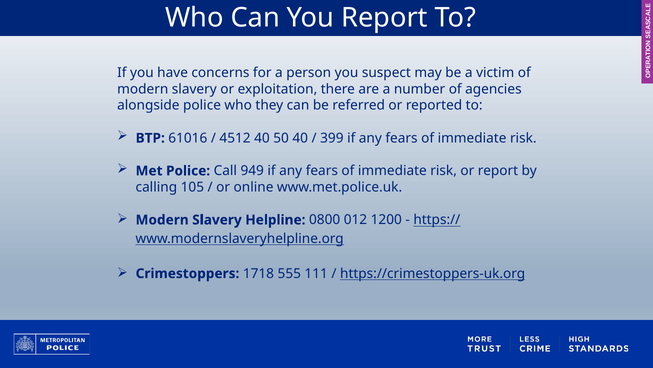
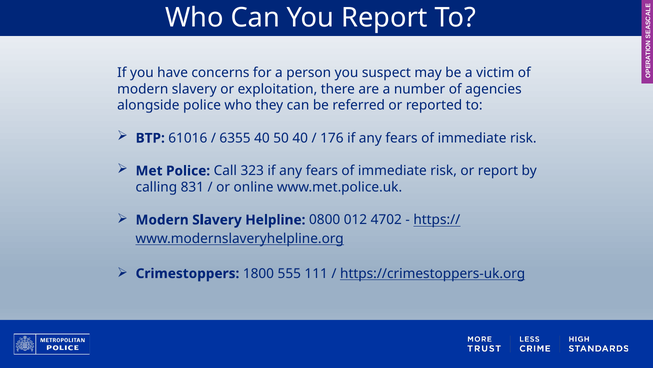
4512: 4512 -> 6355 (235, 138)
399: 399 -> 176 (332, 138)
949: 949 -> 323 (252, 171)
105: 105 -> 831 (192, 187)
1200: 1200 -> 4702 (386, 220)
1718: 1718 -> 1800 (258, 273)
